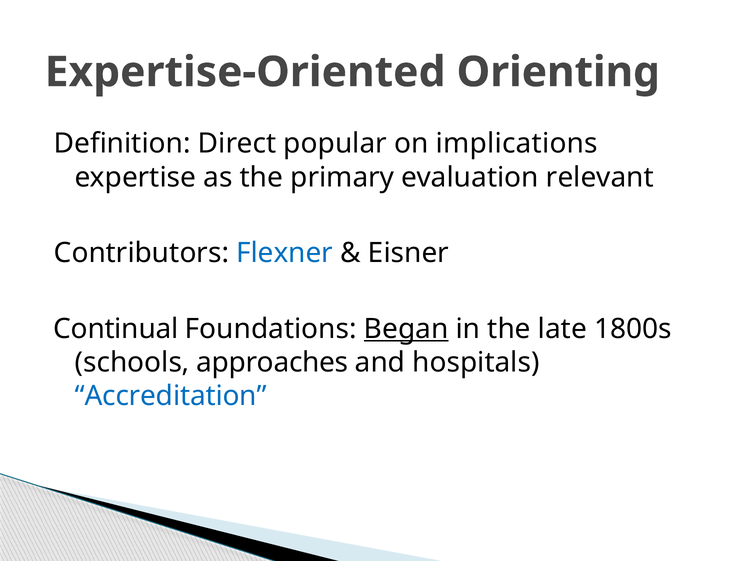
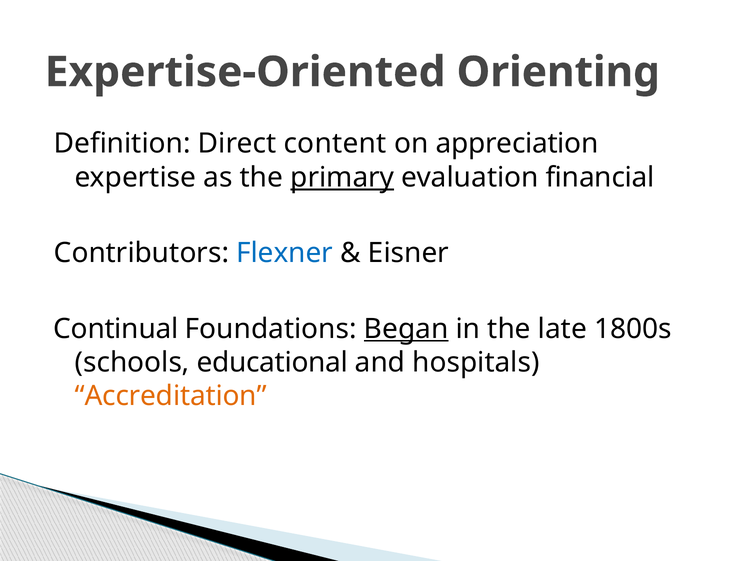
popular: popular -> content (335, 144)
implications: implications -> appreciation (517, 144)
primary underline: none -> present (342, 177)
relevant: relevant -> financial (600, 177)
approaches: approaches -> educational (272, 362)
Accreditation colour: blue -> orange (171, 396)
